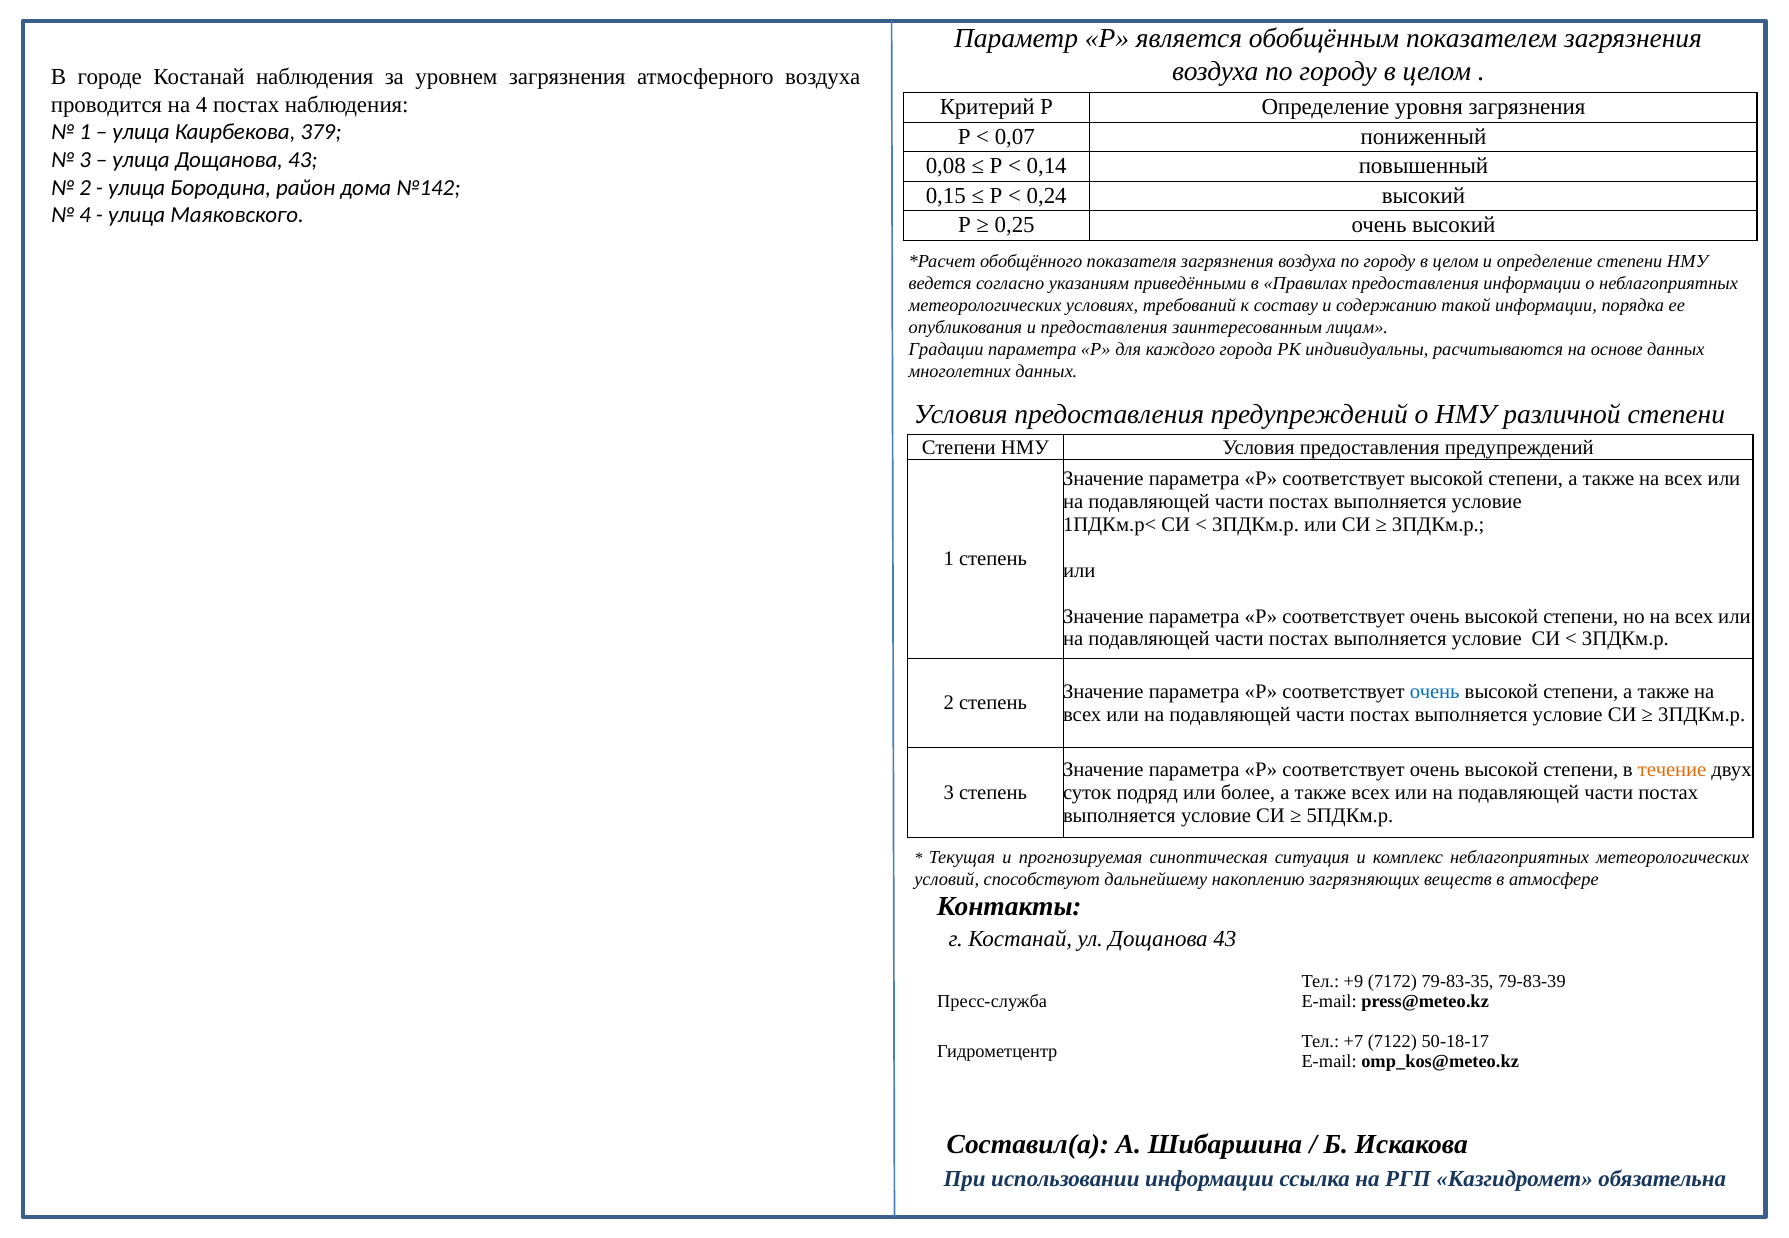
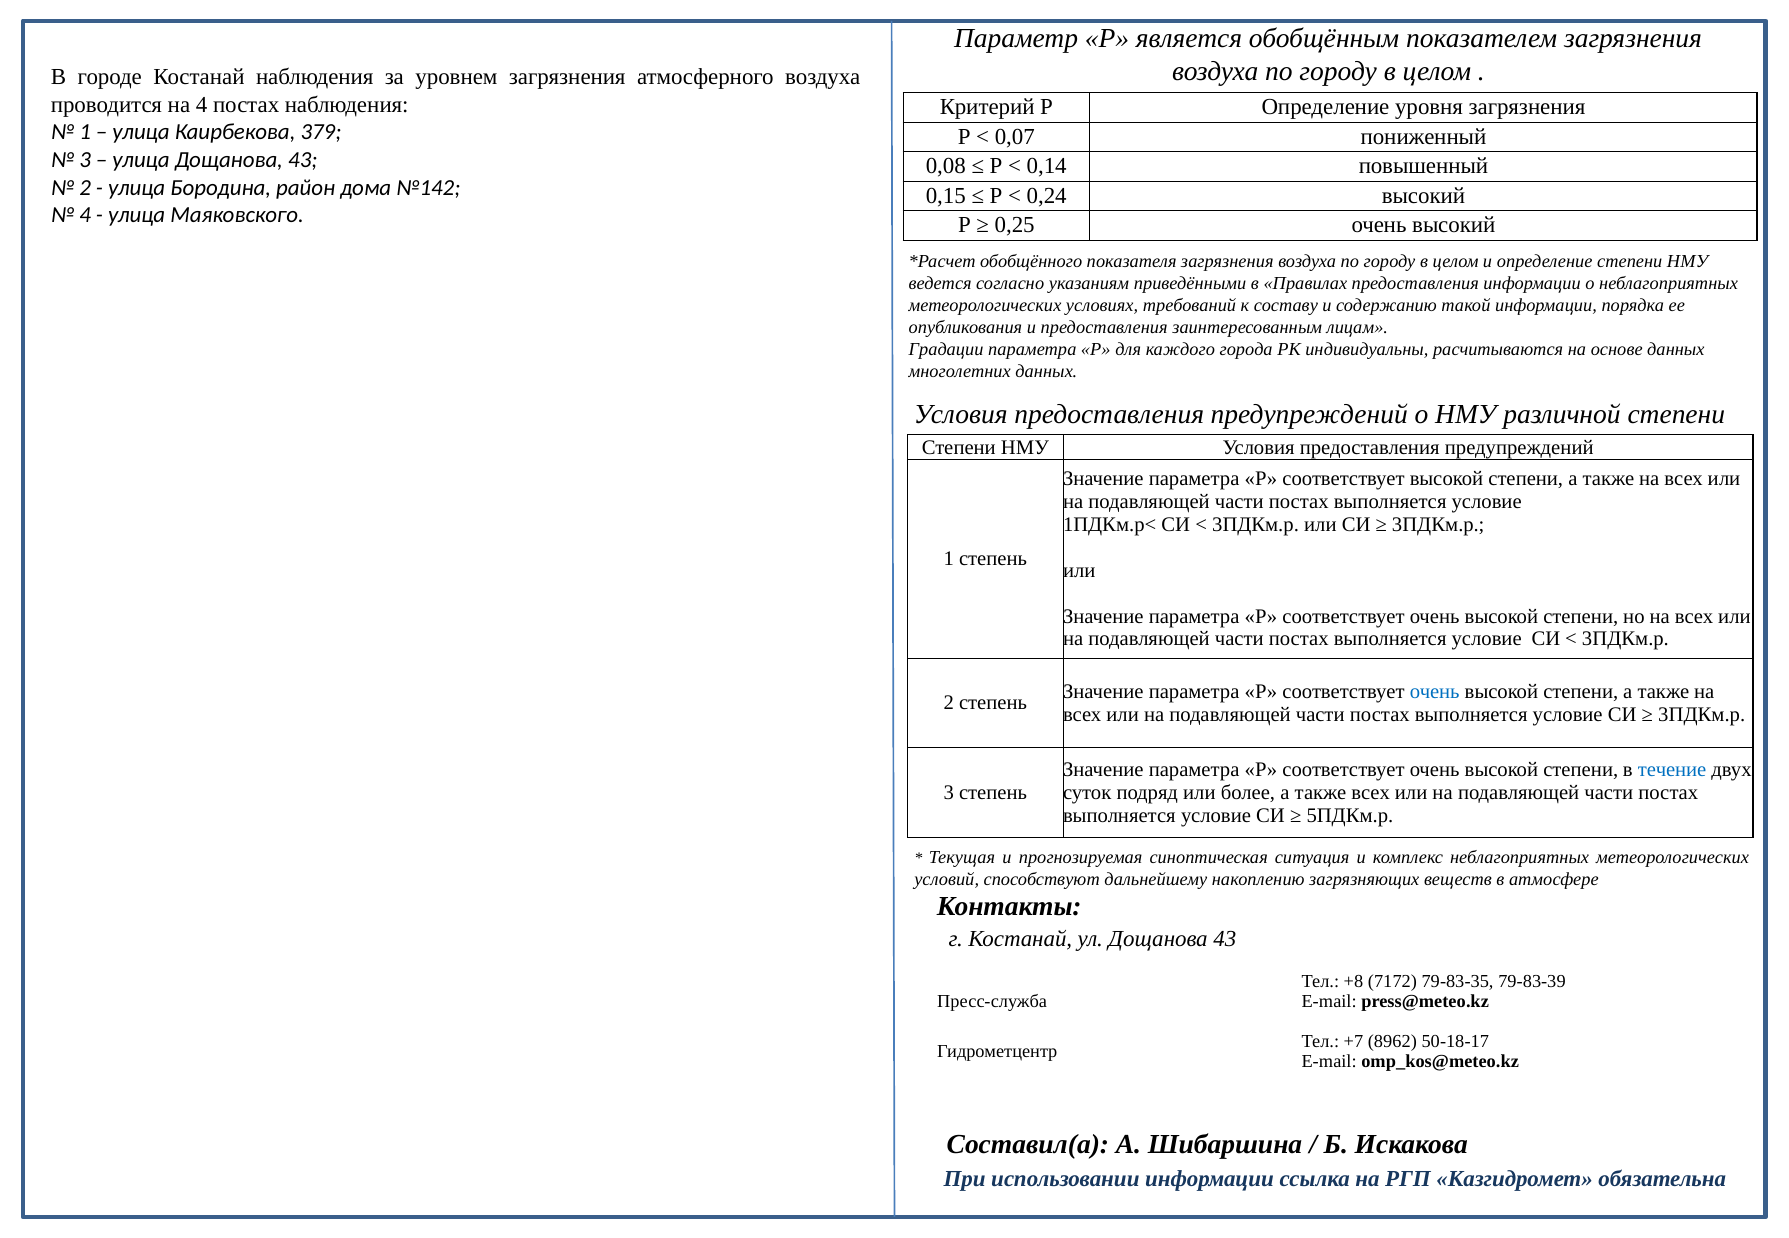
течение colour: orange -> blue (1672, 770)
+9: +9 -> +8 (1353, 981)
7122: 7122 -> 8962 (1392, 1042)
